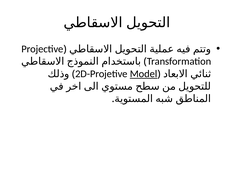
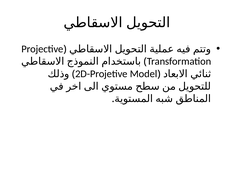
Model underline: present -> none (144, 74)
